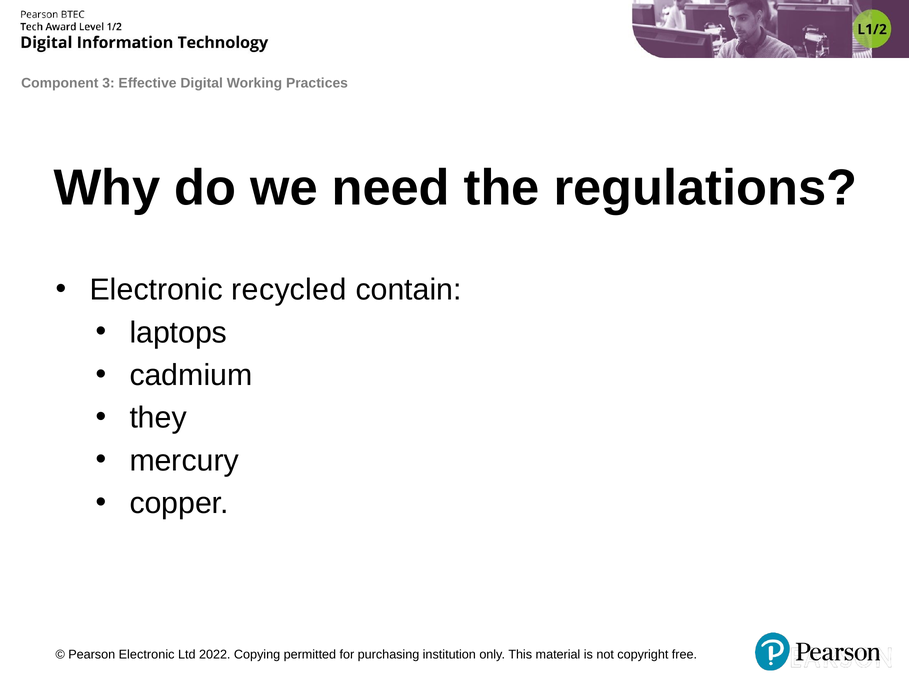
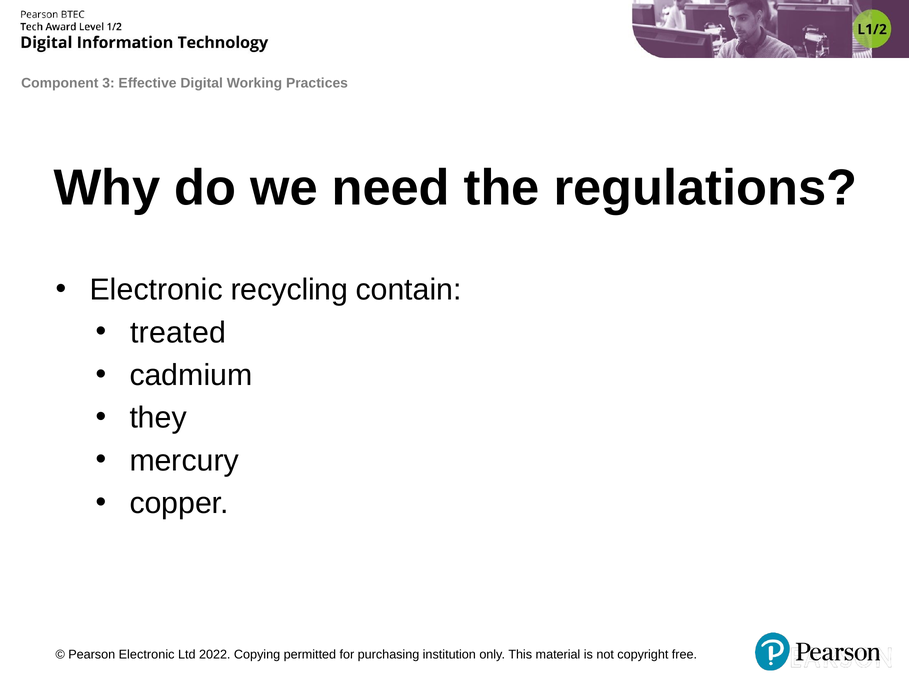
recycled: recycled -> recycling (289, 290)
laptops: laptops -> treated (178, 332)
